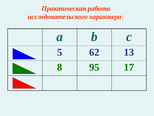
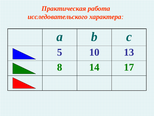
62: 62 -> 10 (94, 52)
95: 95 -> 14 (94, 67)
